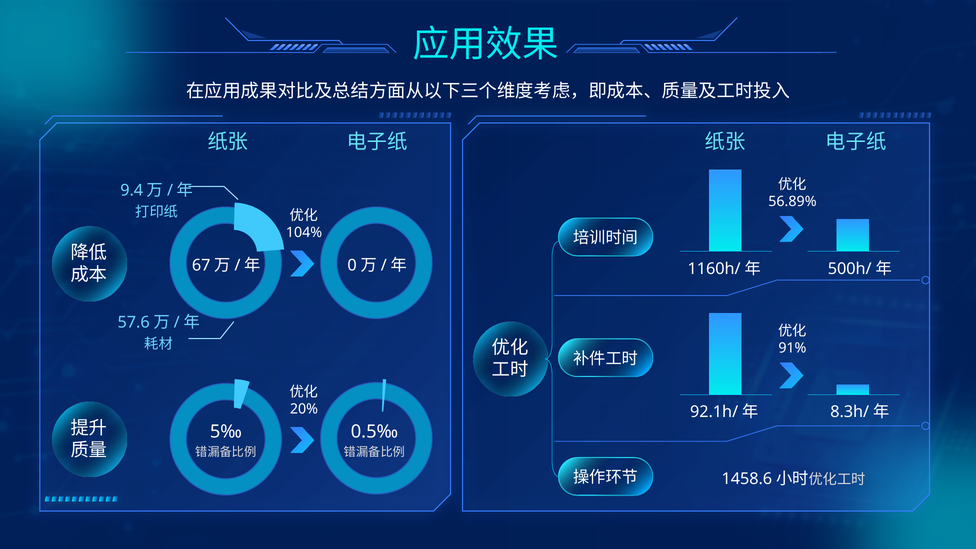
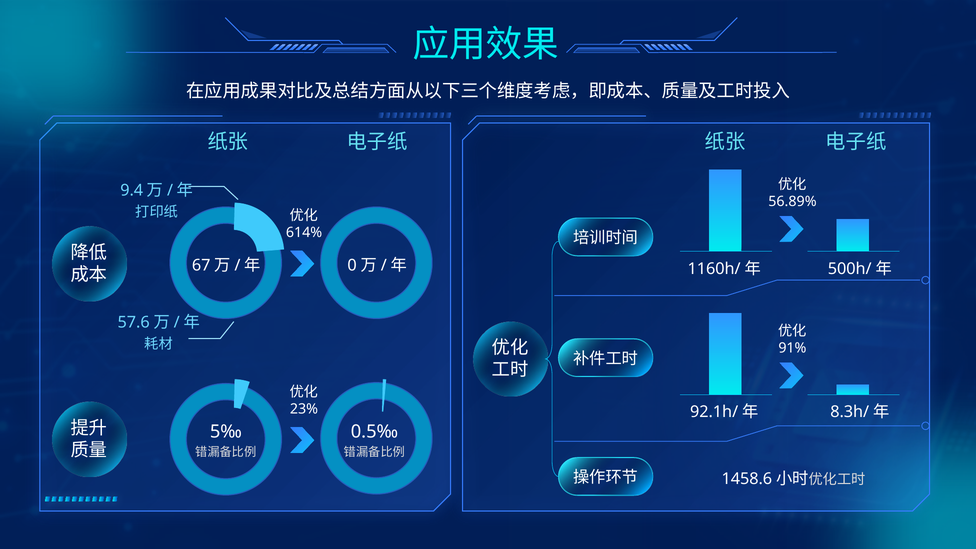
104%: 104% -> 614% (304, 233)
20%: 20% -> 23% (304, 409)
